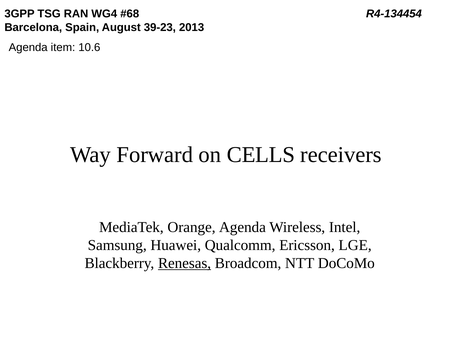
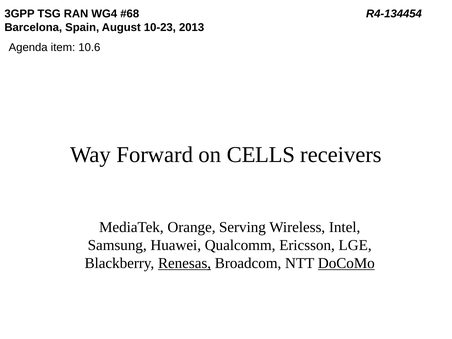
39-23: 39-23 -> 10-23 (160, 27)
Orange Agenda: Agenda -> Serving (242, 227)
DoCoMo underline: none -> present (346, 263)
